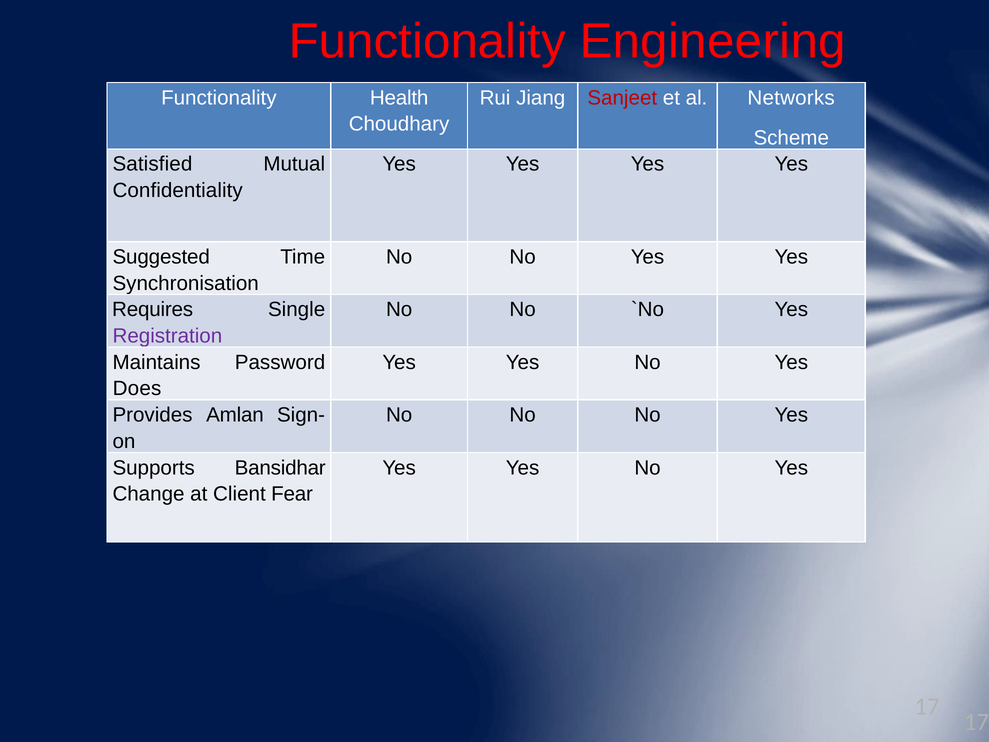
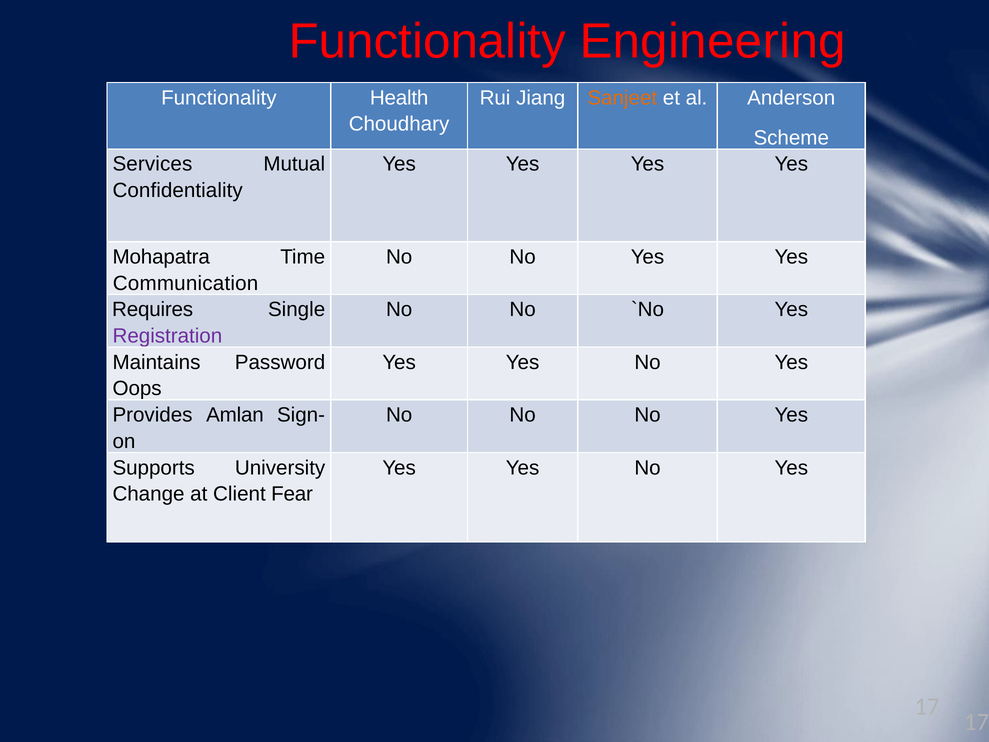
Sanjeet colour: red -> orange (622, 98)
Networks: Networks -> Anderson (791, 98)
Satisfied: Satisfied -> Services (152, 164)
Suggested: Suggested -> Mohapatra (161, 257)
Synchronisation: Synchronisation -> Communication (186, 283)
Does: Does -> Oops (137, 389)
Bansidhar: Bansidhar -> University (280, 468)
